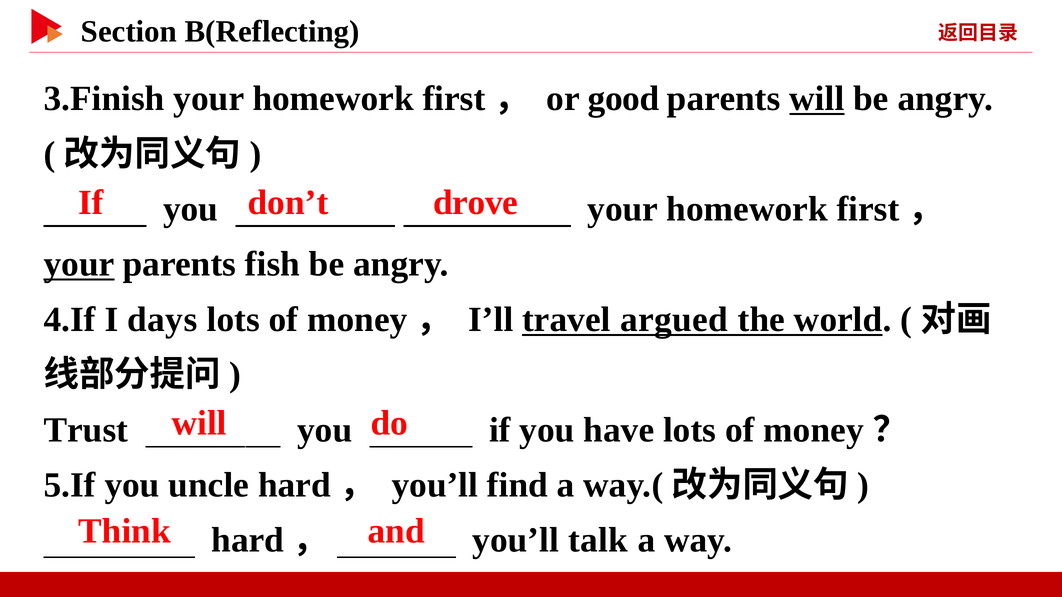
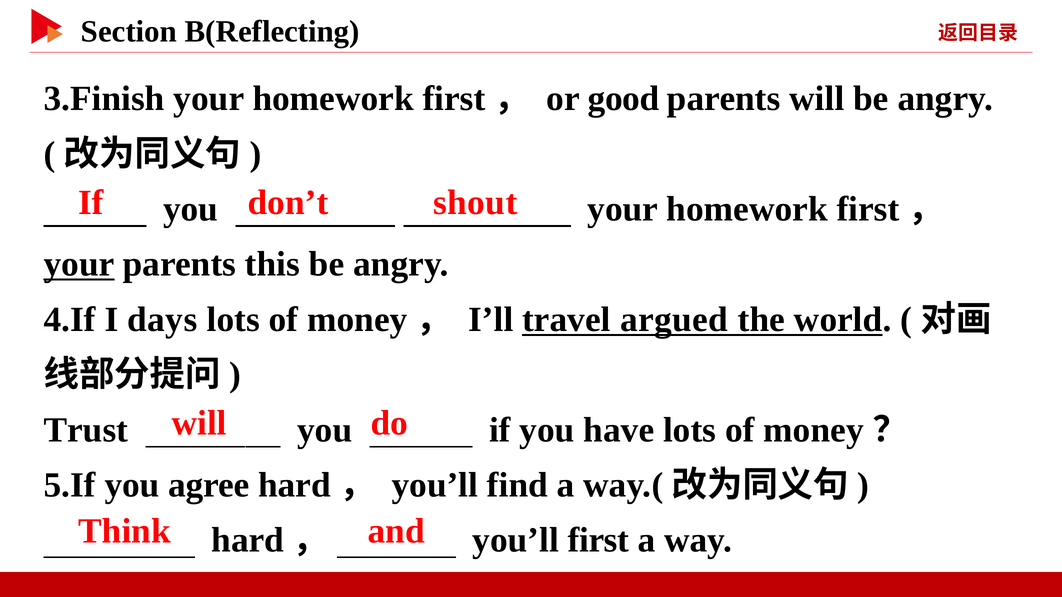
will underline: present -> none (817, 99)
drove: drove -> shout (475, 203)
fish: fish -> this (273, 264)
uncle: uncle -> agree (209, 485)
you’ll talk: talk -> first (598, 541)
